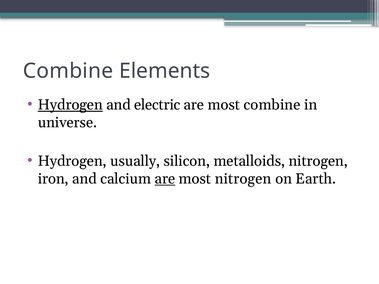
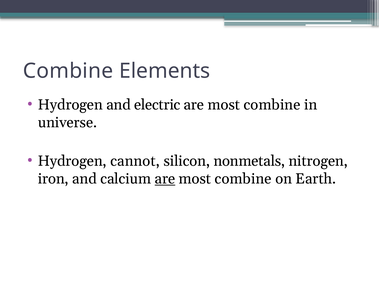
Hydrogen underline: present -> none (70, 105)
usually: usually -> cannot (135, 161)
metalloids: metalloids -> nonmetals (249, 161)
nitrogen: nitrogen -> combine (243, 179)
